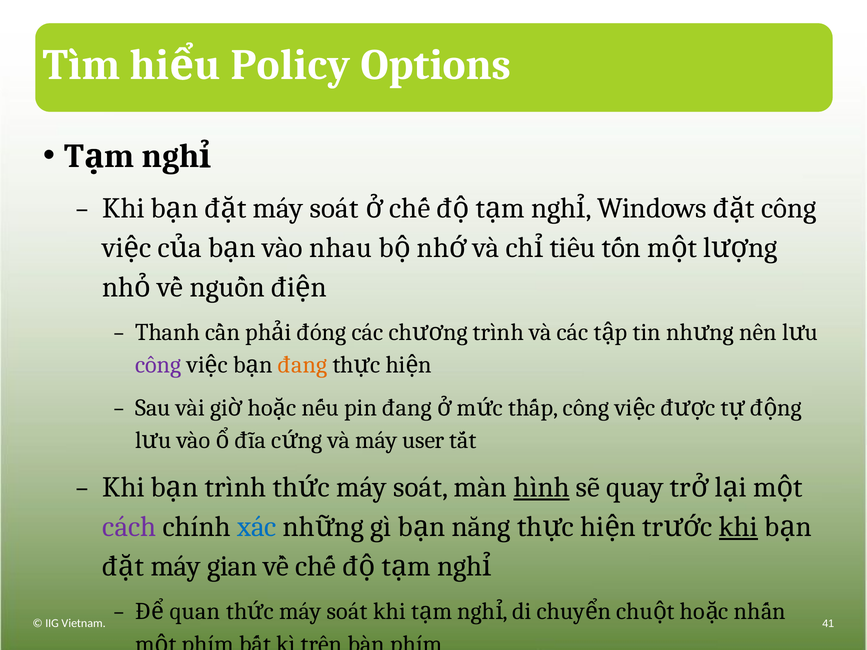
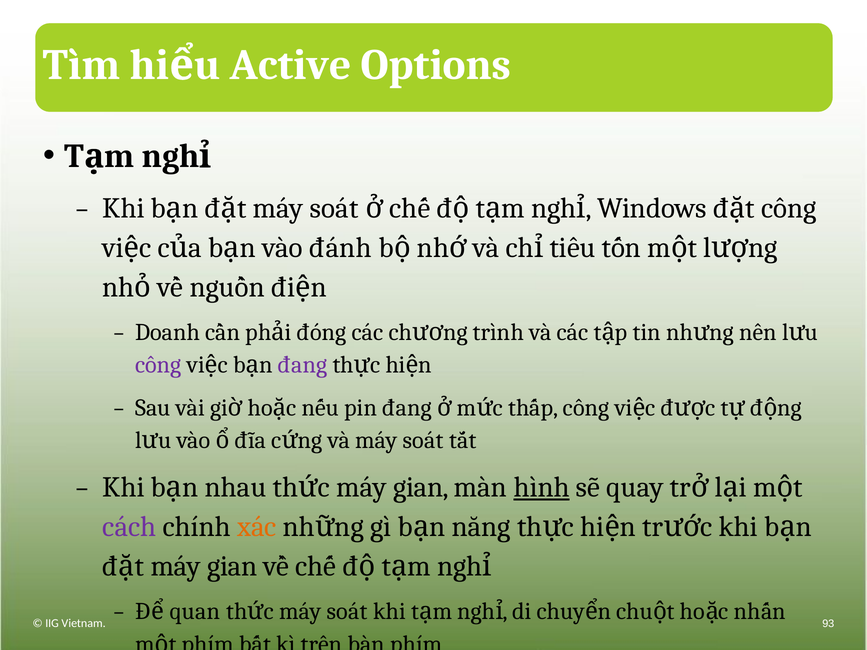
Policy: Policy -> Active (291, 65)
nhau: nhau -> đánh (341, 248)
Thanh: Thanh -> Doanh (168, 332)
đang colour: orange -> purple (303, 365)
và máy user: user -> soát (423, 441)
trình: trình -> nhau (236, 487)
soát: soát -> gian (421, 487)
xác colour: blue -> orange (257, 527)
khi underline: present -> none (738, 527)
41: 41 -> 93 (828, 624)
